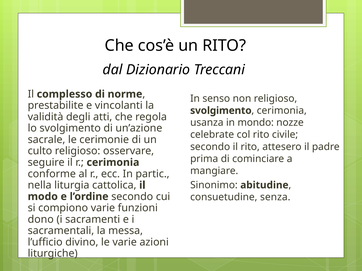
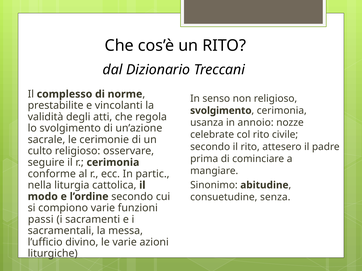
mondo: mondo -> annoio (256, 123)
dono: dono -> passi (41, 220)
